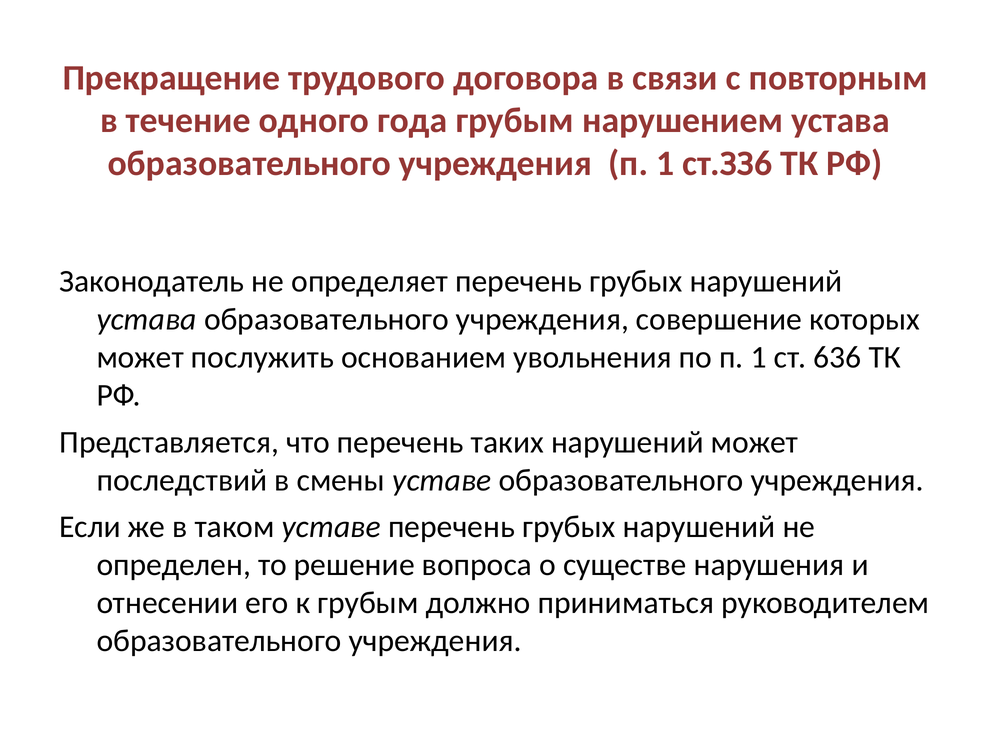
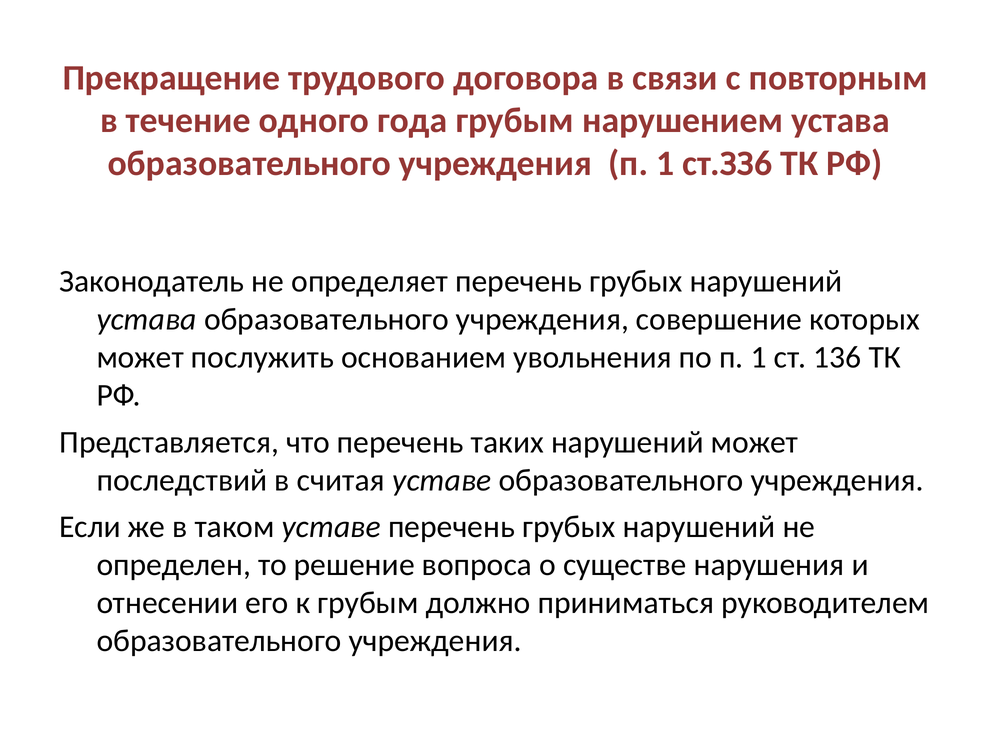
636: 636 -> 136 (837, 358)
смены: смены -> считая (341, 480)
